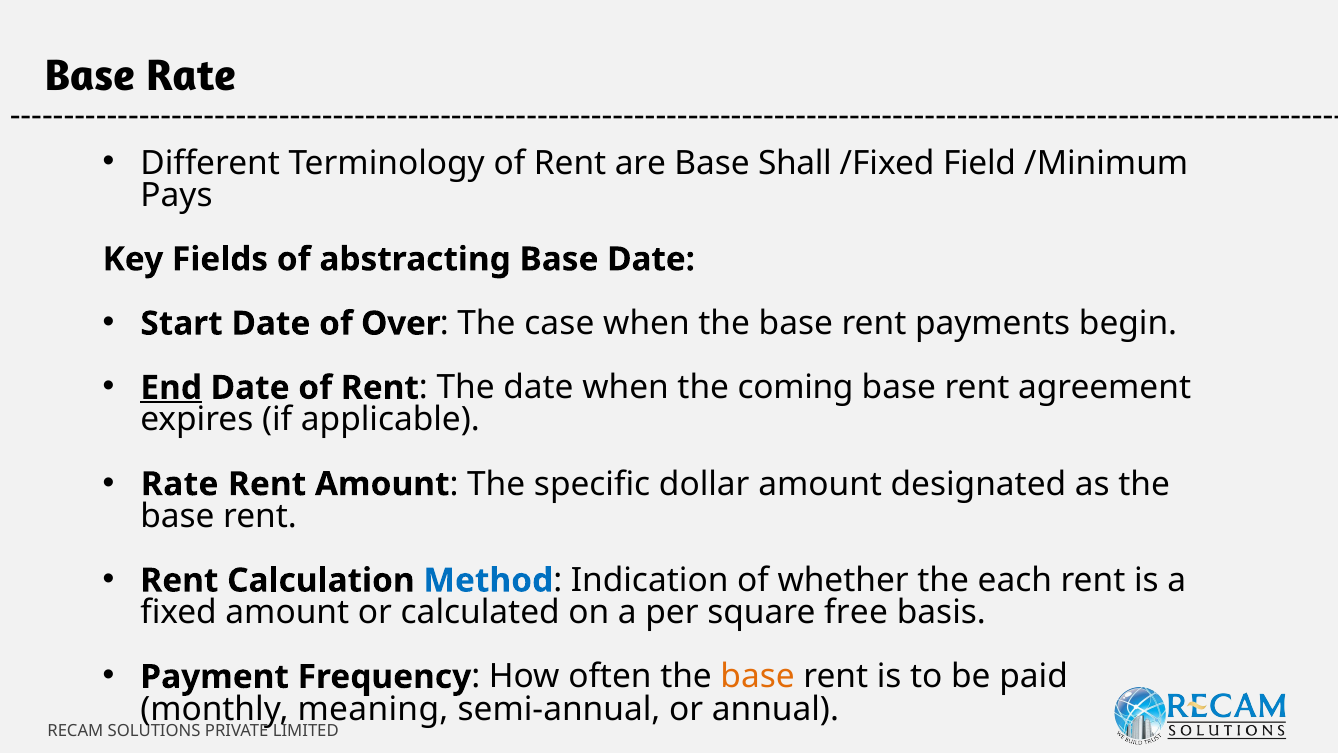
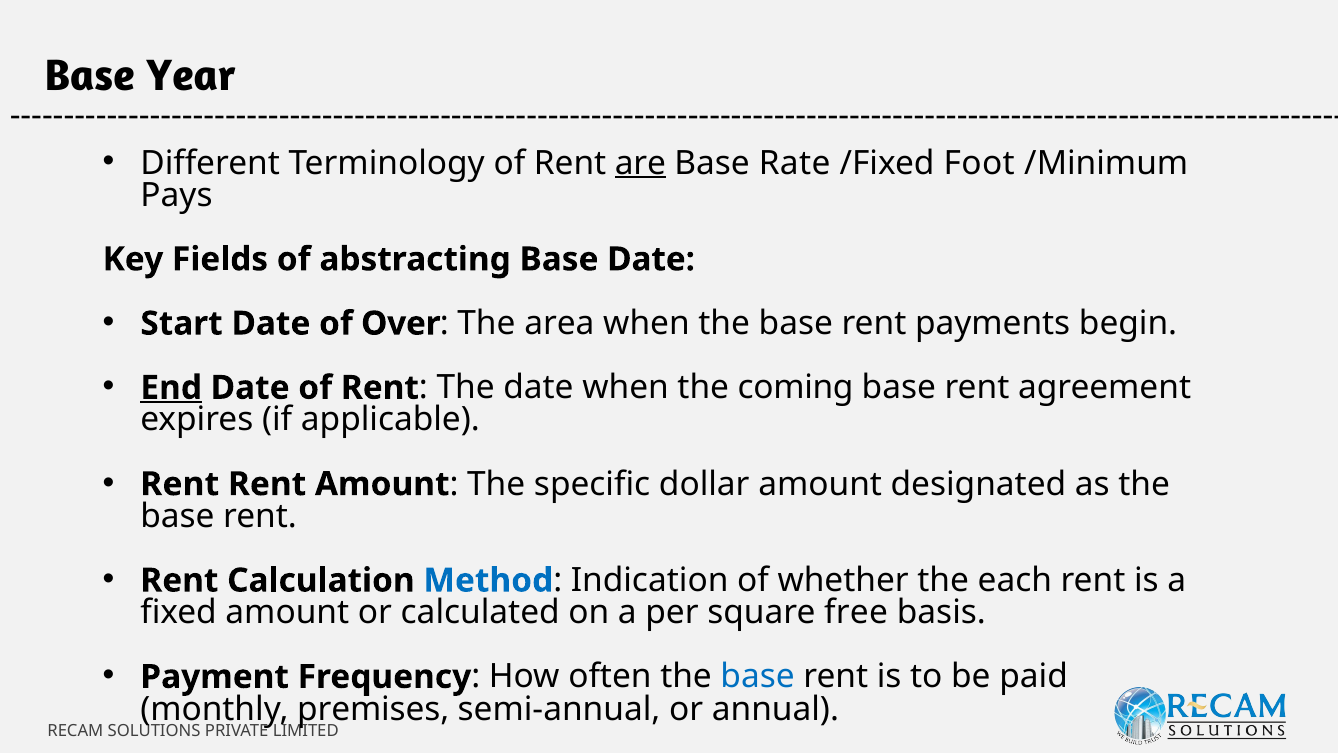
Base Rate: Rate -> Year (191, 76)
are underline: none -> present (640, 163)
Shall: Shall -> Rate (795, 163)
Field: Field -> Foot (979, 163)
case: case -> area (559, 323)
Rate: Rate -> Rent (180, 484)
base colour: orange -> blue (758, 677)
meaning: meaning -> premises (373, 709)
